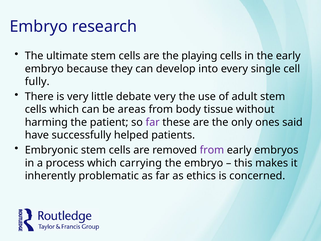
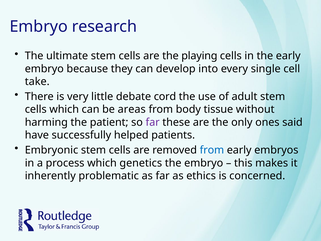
fully: fully -> take (37, 82)
debate very: very -> cord (165, 96)
from colour: purple -> blue (212, 150)
carrying: carrying -> genetics (141, 163)
